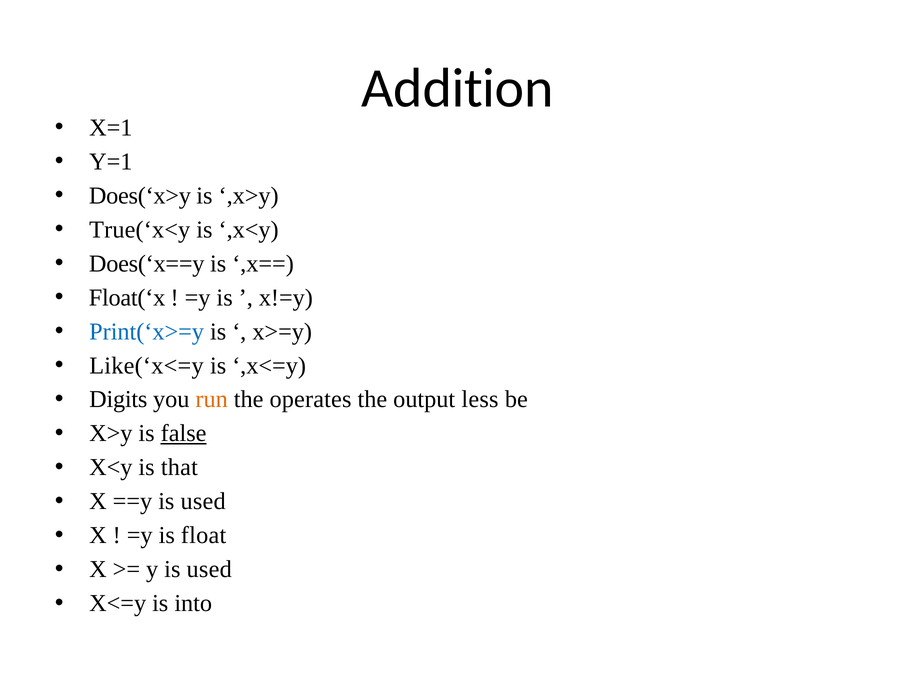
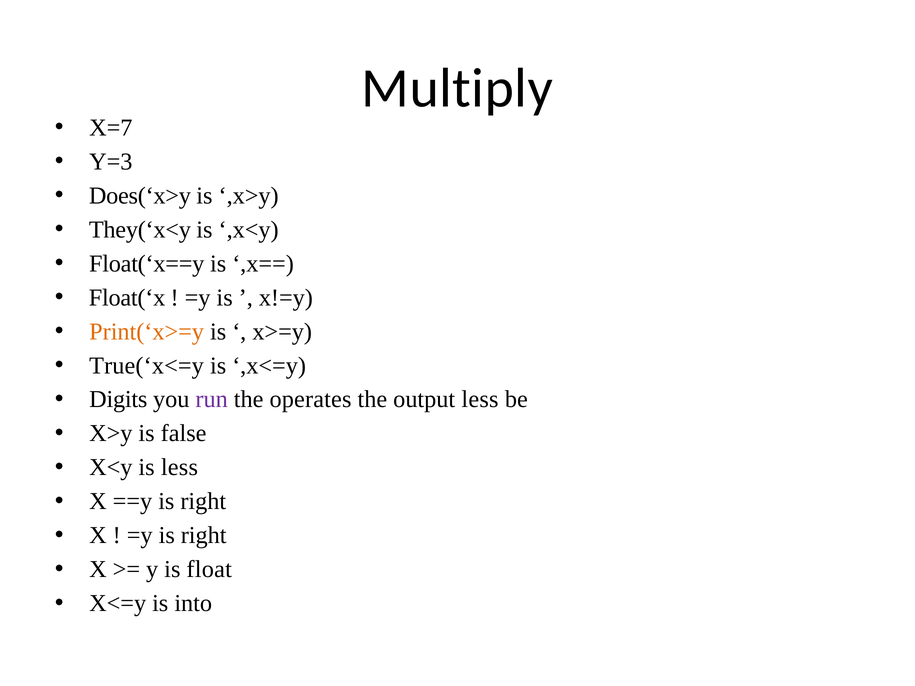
Addition: Addition -> Multiply (457, 89)
X=1: X=1 -> X=7 (111, 128)
Y=1: Y=1 -> Y=3 (111, 162)
True(‘x<y: True(‘x<y -> They(‘x<y (140, 230)
Does(‘x==y: Does(‘x==y -> Float(‘x==y (147, 264)
Print(‘x>=y colour: blue -> orange (147, 332)
Like(‘x<=y: Like(‘x<=y -> True(‘x<=y (147, 366)
run colour: orange -> purple (212, 400)
false underline: present -> none (184, 434)
is that: that -> less (179, 468)
==y is used: used -> right (203, 502)
=y is float: float -> right (204, 536)
y is used: used -> float (209, 570)
